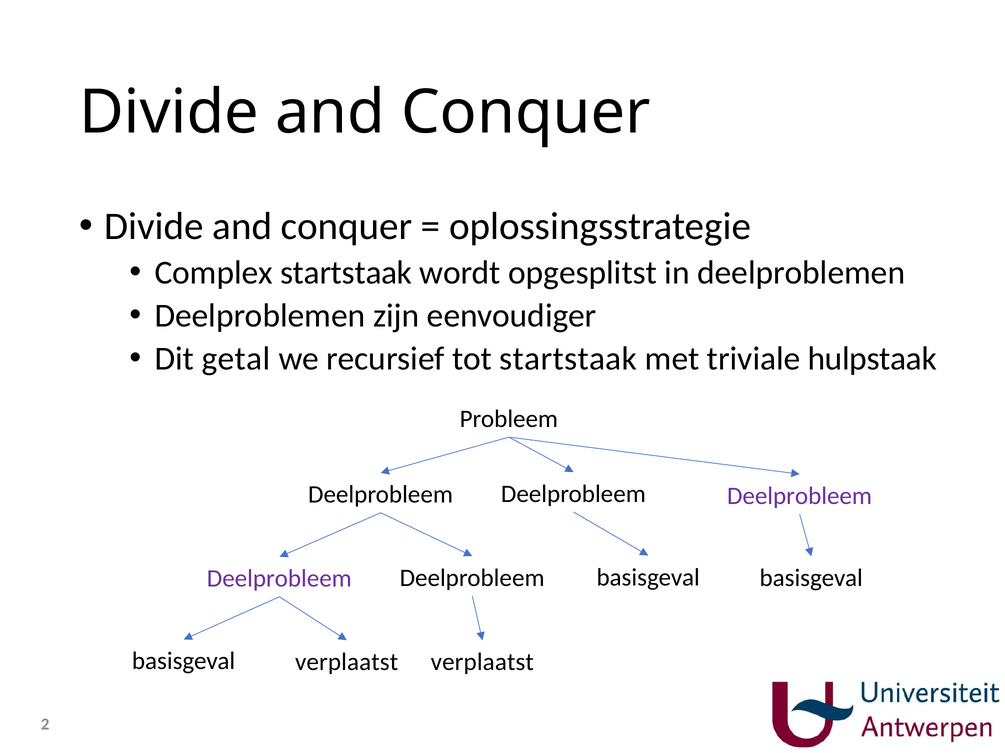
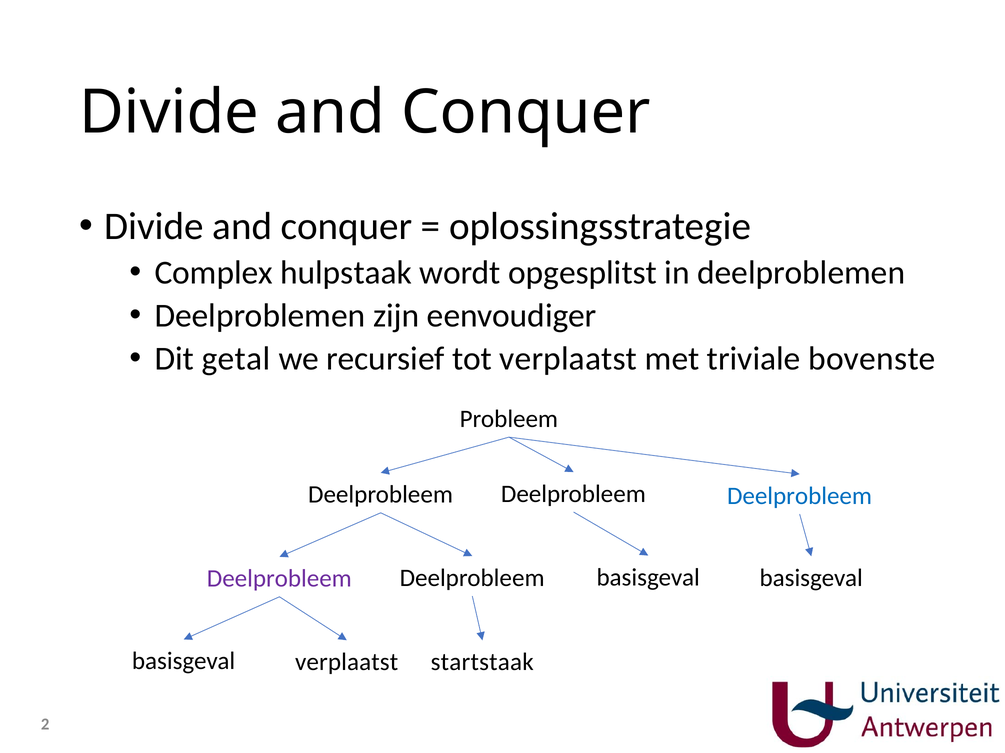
Complex startstaak: startstaak -> hulpstaak (346, 273)
tot startstaak: startstaak -> verplaatst (568, 359)
hulpstaak: hulpstaak -> bovenste (872, 359)
Deelprobleem colour: purple -> blue (799, 496)
verplaatst: verplaatst -> startstaak (482, 663)
